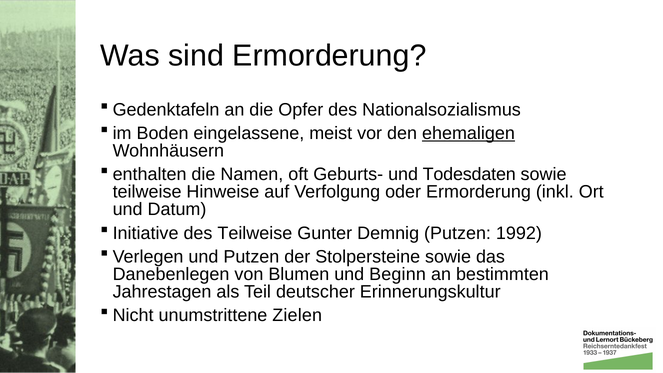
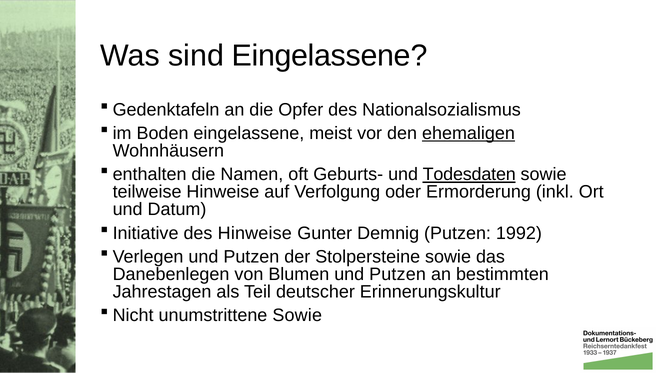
sind Ermorderung: Ermorderung -> Eingelassene (330, 56)
Todesdaten underline: none -> present (469, 175)
des Teilweise: Teilweise -> Hinweise (255, 233)
Blumen und Beginn: Beginn -> Putzen (398, 274)
unumstrittene Zielen: Zielen -> Sowie (297, 315)
